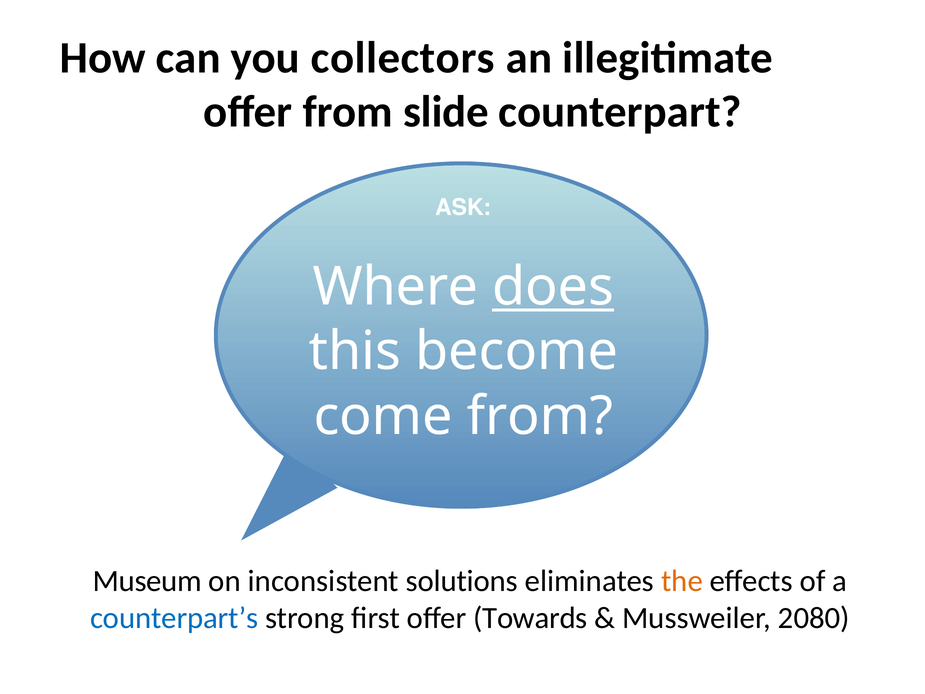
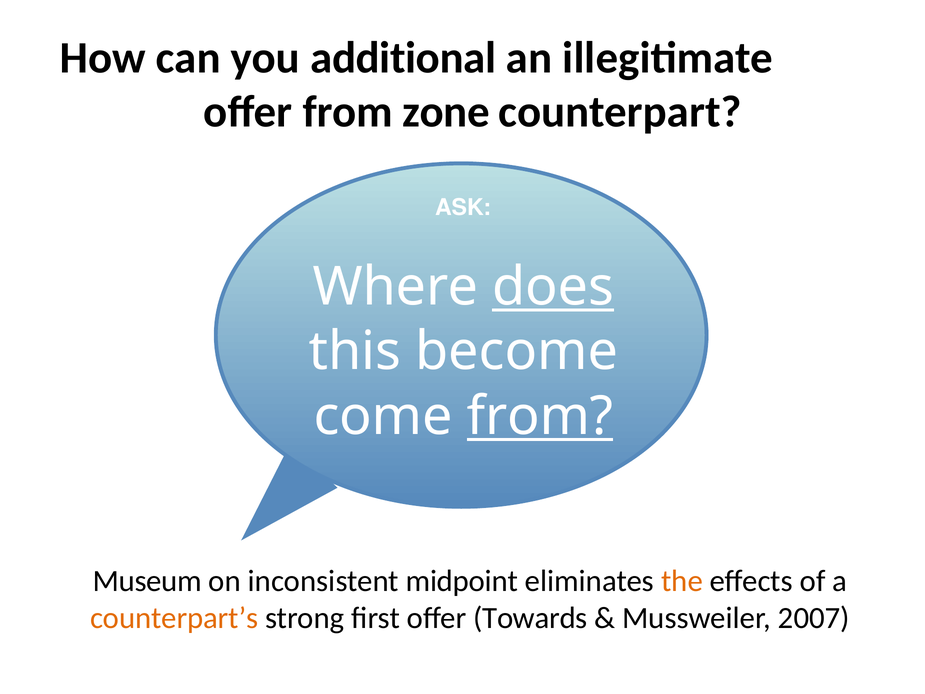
collectors: collectors -> additional (403, 58)
slide: slide -> zone (446, 112)
from underline: none -> present (540, 416)
solutions: solutions -> midpoint (462, 581)
counterpart’s colour: blue -> orange (174, 618)
2080: 2080 -> 2007 (814, 618)
